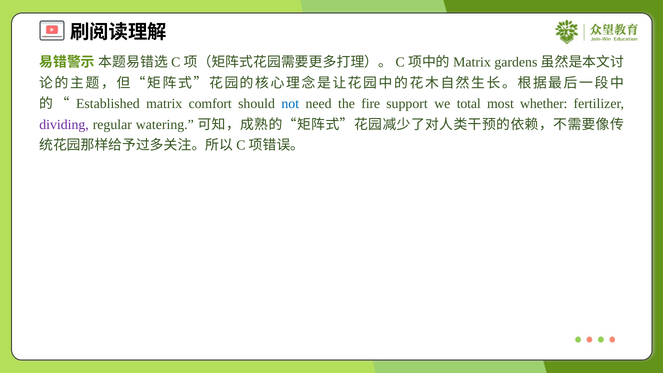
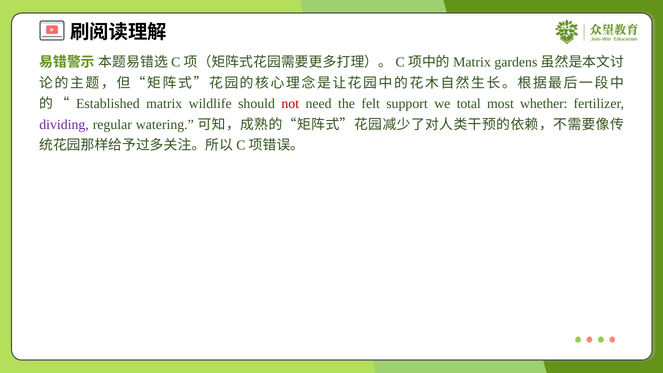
comfort: comfort -> wildlife (210, 104)
not colour: blue -> red (290, 104)
fire: fire -> felt (371, 104)
